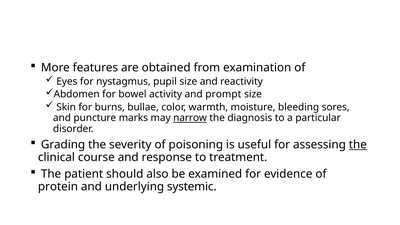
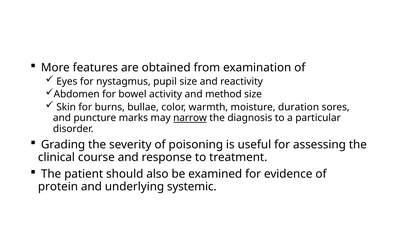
prompt: prompt -> method (223, 94)
bleeding: bleeding -> duration (299, 107)
the underline: present -> none (358, 145)
